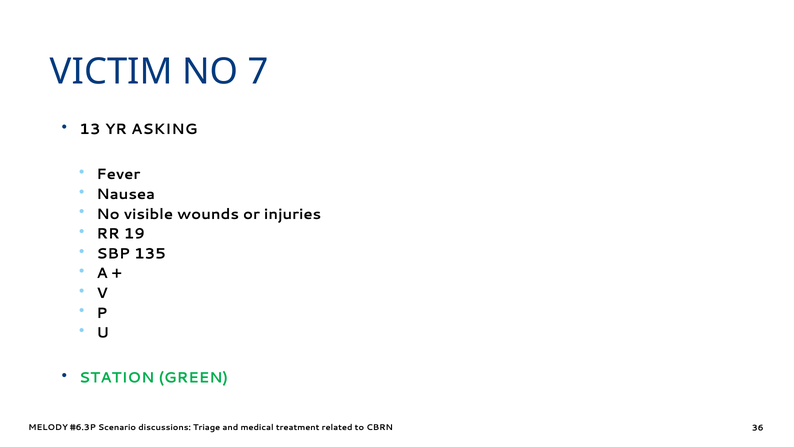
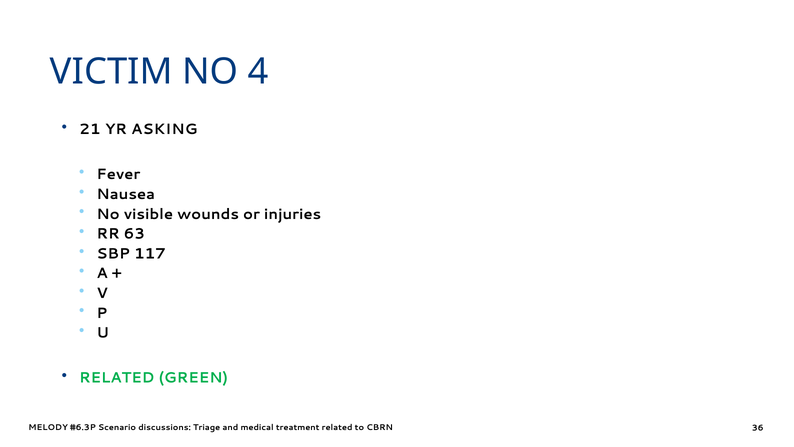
7: 7 -> 4 (258, 72)
13: 13 -> 21 (90, 129)
19: 19 -> 63 (134, 234)
135: 135 -> 117 (150, 253)
STATION: STATION -> RELATED (117, 378)
